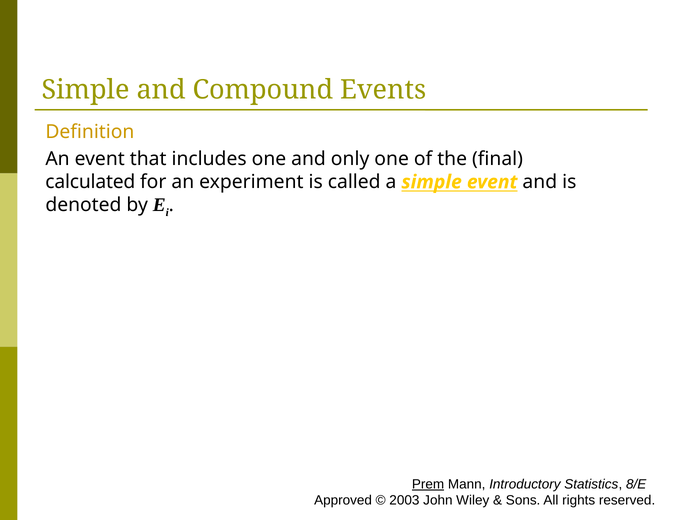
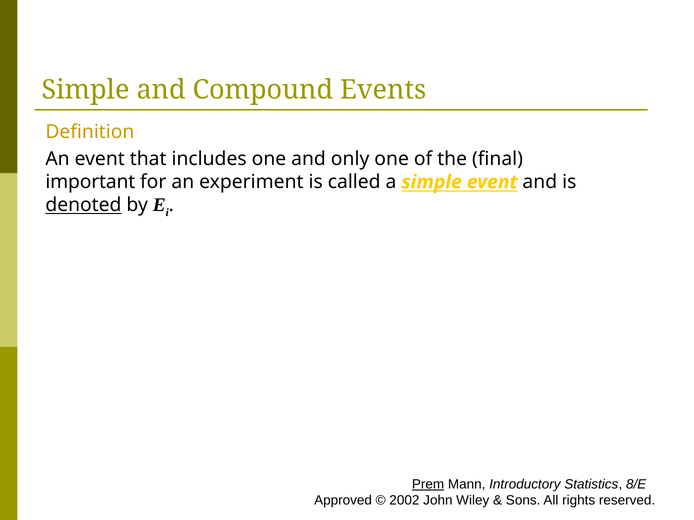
calculated: calculated -> important (90, 182)
denoted underline: none -> present (83, 205)
2003: 2003 -> 2002 (404, 501)
